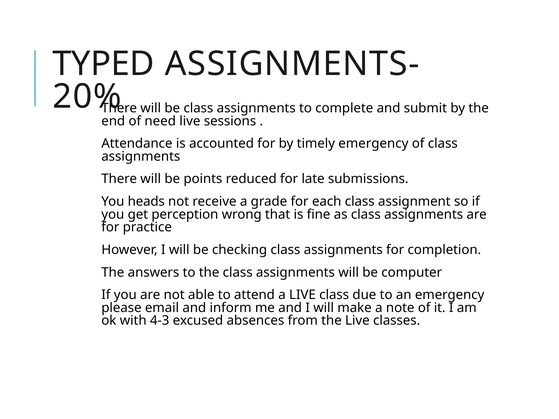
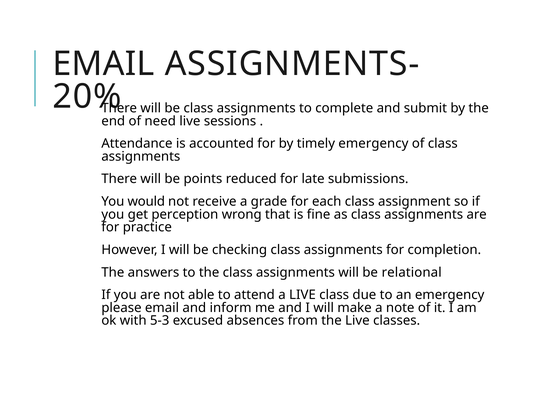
TYPED: TYPED -> EMAIL (103, 64)
heads: heads -> would (146, 202)
computer: computer -> relational (412, 272)
4-3: 4-3 -> 5-3 (160, 321)
